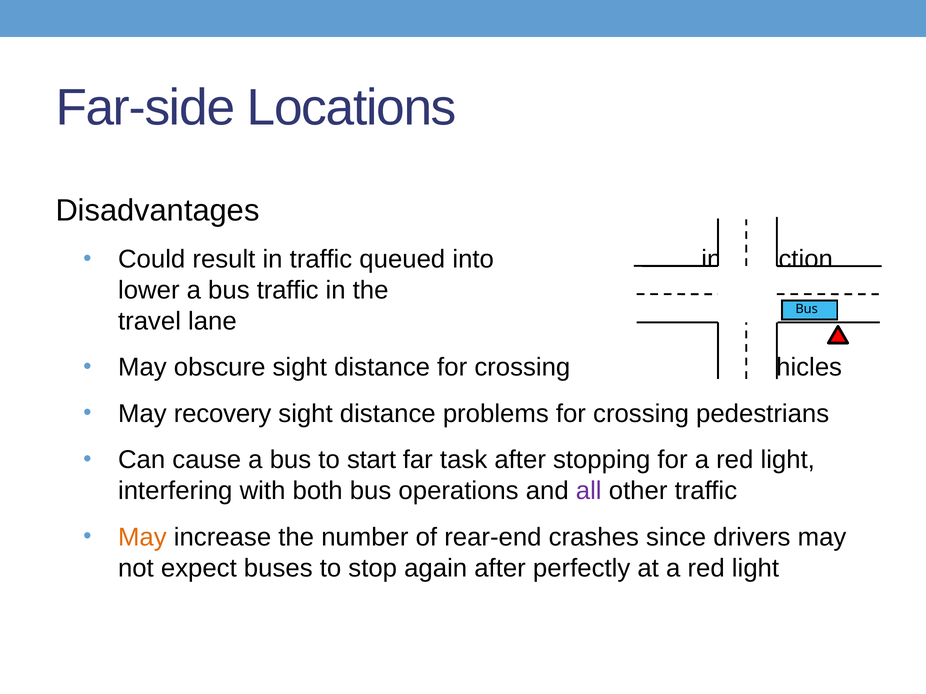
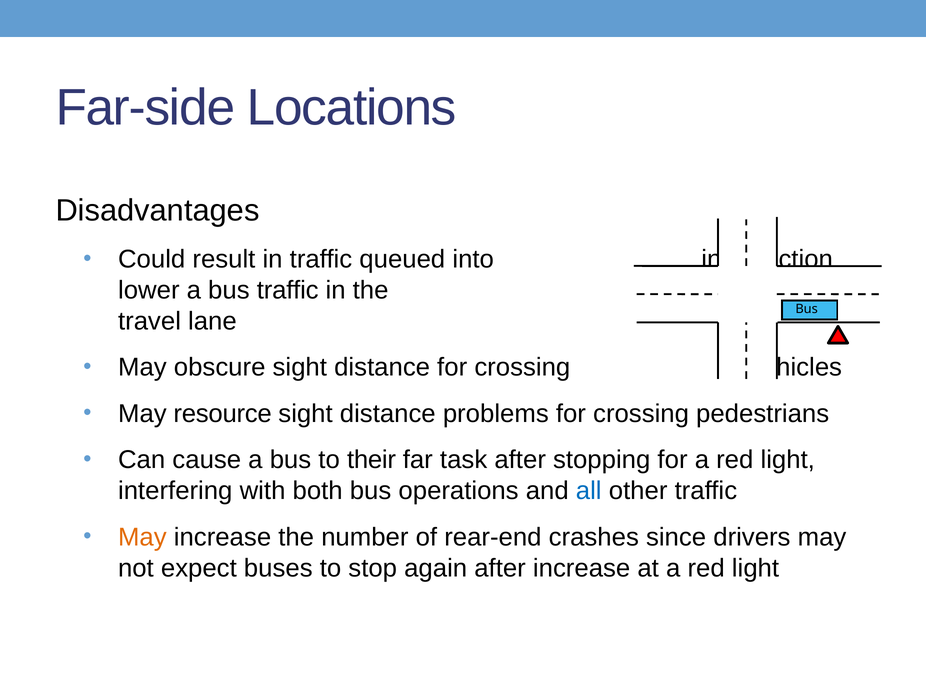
recovery: recovery -> resource (223, 414)
start: start -> their (372, 460)
all colour: purple -> blue (589, 491)
after perfectly: perfectly -> increase (582, 568)
